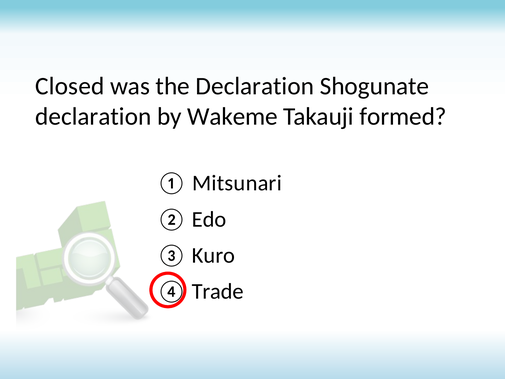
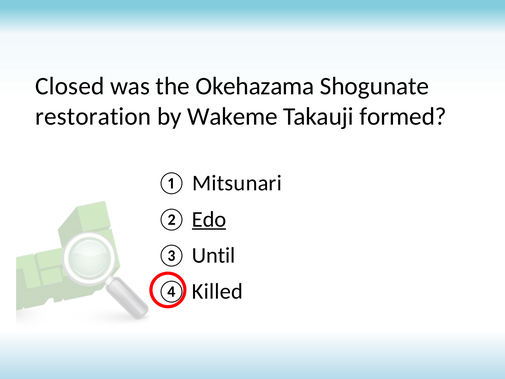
the Declaration: Declaration -> Okehazama (255, 86)
declaration: declaration -> restoration (93, 116)
Edo underline: none -> present (209, 219)
Kuro: Kuro -> Until (214, 255)
Trade: Trade -> Killed (217, 291)
